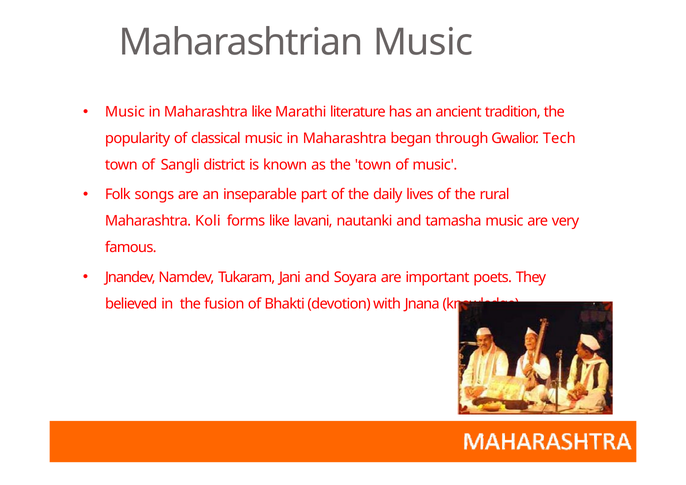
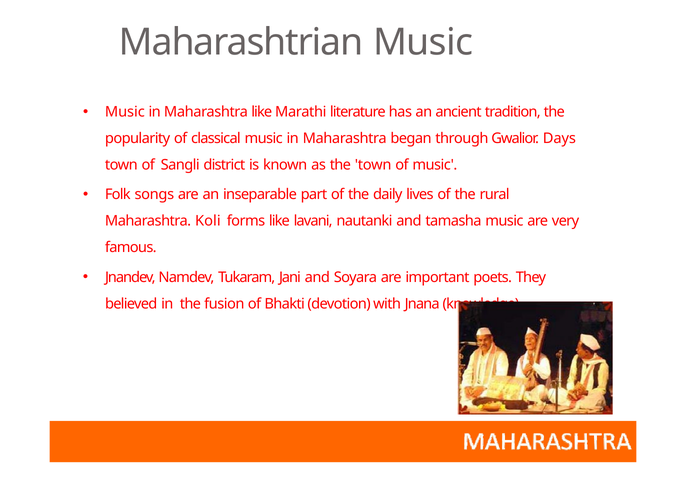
Tech: Tech -> Days (559, 138)
